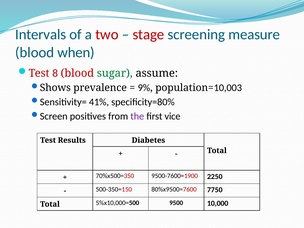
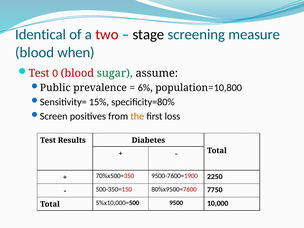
Intervals: Intervals -> Identical (41, 35)
stage colour: red -> black (148, 35)
8: 8 -> 0 (55, 73)
Shows: Shows -> Public (55, 88)
9%: 9% -> 6% (144, 88)
10,003: 10,003 -> 10,800 (228, 88)
41%: 41% -> 15% (99, 102)
the colour: purple -> orange (137, 116)
vice: vice -> loss (172, 116)
